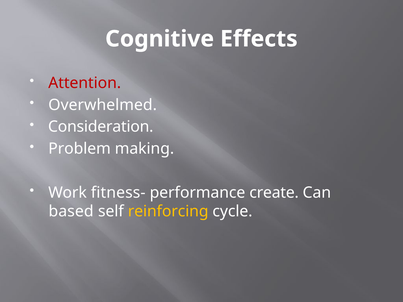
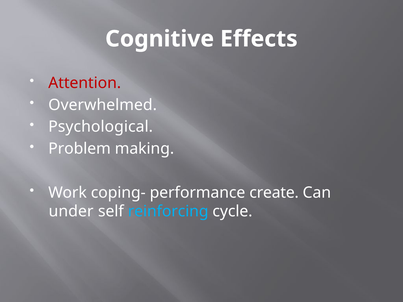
Consideration: Consideration -> Psychological (101, 127)
fitness-: fitness- -> coping- (118, 193)
based: based -> under (71, 212)
reinforcing colour: yellow -> light blue (168, 212)
